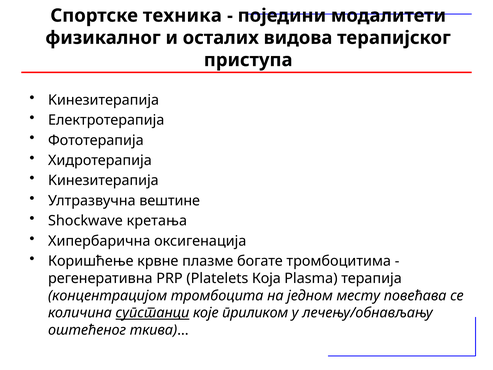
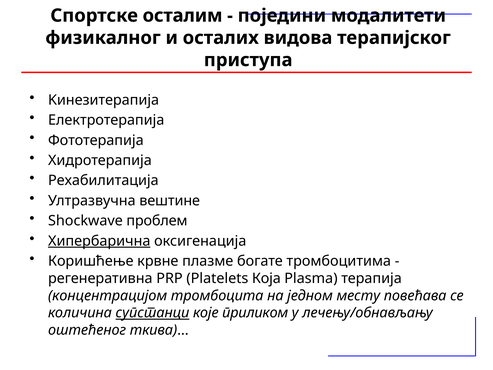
техника: техника -> осталим (183, 16)
Kинезитерапија: Kинезитерапија -> Рехабилитација (103, 180)
кретања: кретања -> проблем (157, 221)
Хипербарична underline: none -> present (99, 241)
